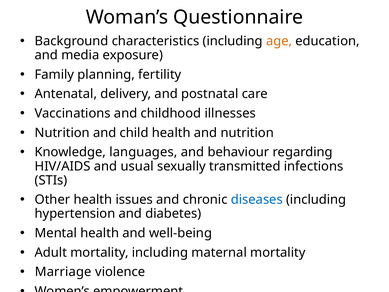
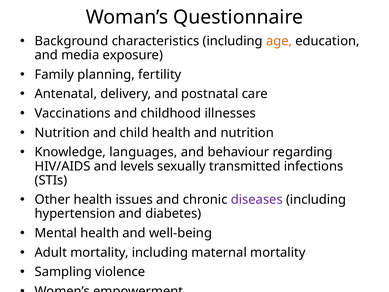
usual: usual -> levels (137, 166)
diseases colour: blue -> purple (257, 199)
Marriage: Marriage -> Sampling (63, 272)
